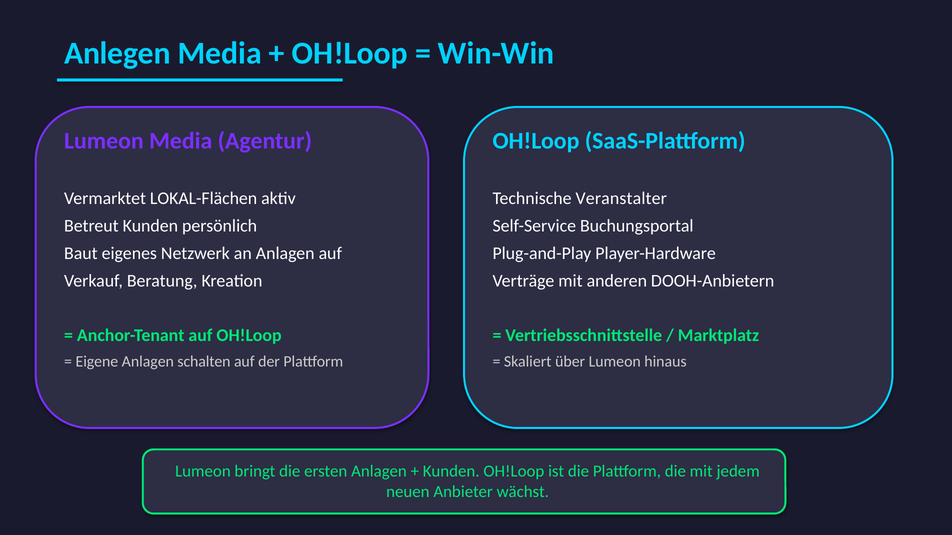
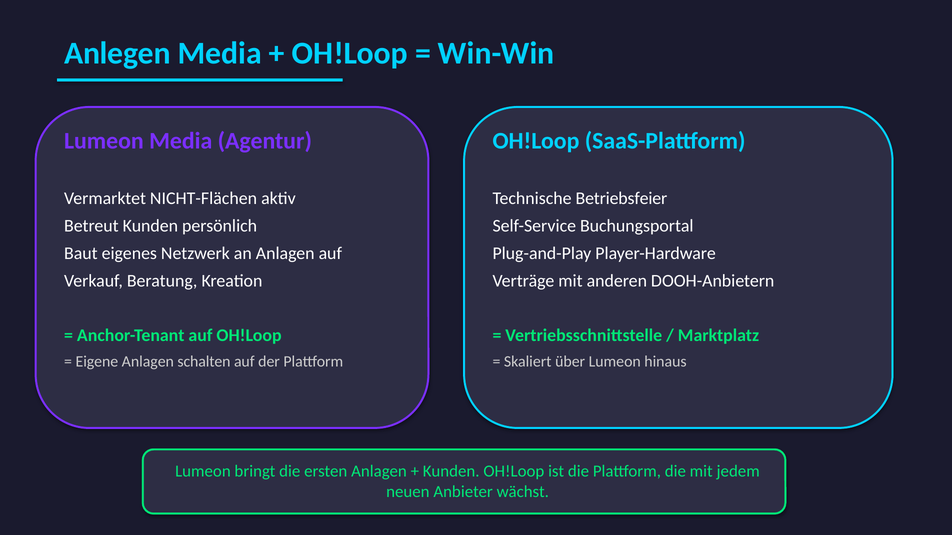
LOKAL-Flächen: LOKAL-Flächen -> NICHT-Flächen (204, 199)
Veranstalter: Veranstalter -> Betriebsfeier (621, 199)
